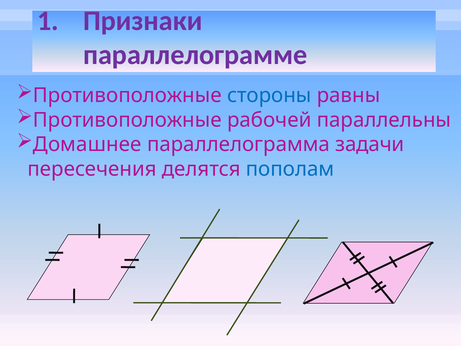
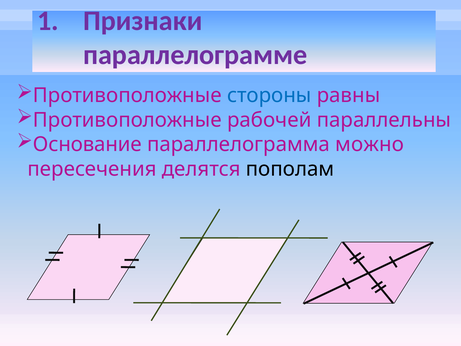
Домашнее: Домашнее -> Основание (87, 144)
задачи: задачи -> можно (370, 144)
пополам colour: blue -> black (290, 169)
